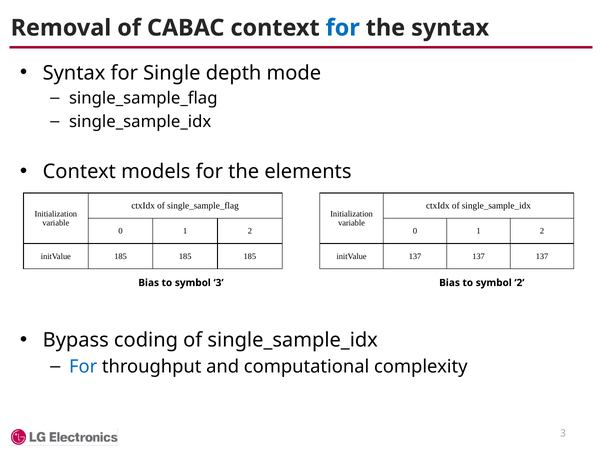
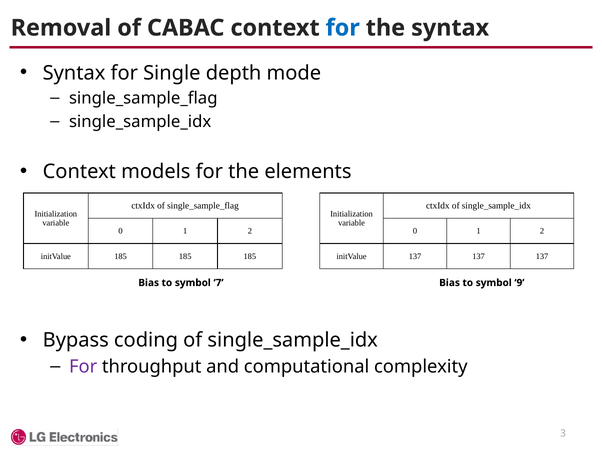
symbol 3: 3 -> 7 (219, 282)
symbol 2: 2 -> 9 (519, 282)
For colour: blue -> purple (83, 366)
